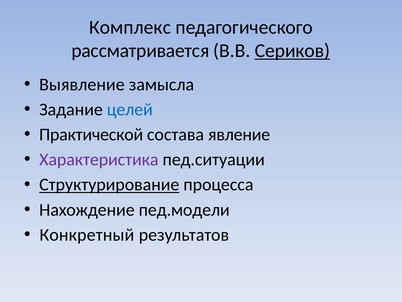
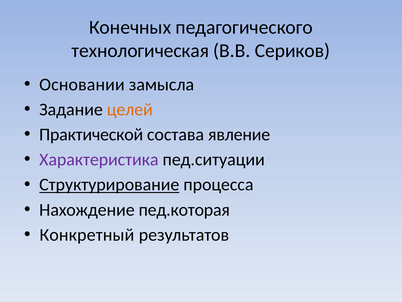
Комплекс: Комплекс -> Конечных (130, 27)
рассматривается: рассматривается -> технологическая (140, 51)
Сериков underline: present -> none (292, 51)
Выявление: Выявление -> Основании (82, 84)
целей colour: blue -> orange (130, 109)
пед.модели: пед.модели -> пед.которая (184, 209)
